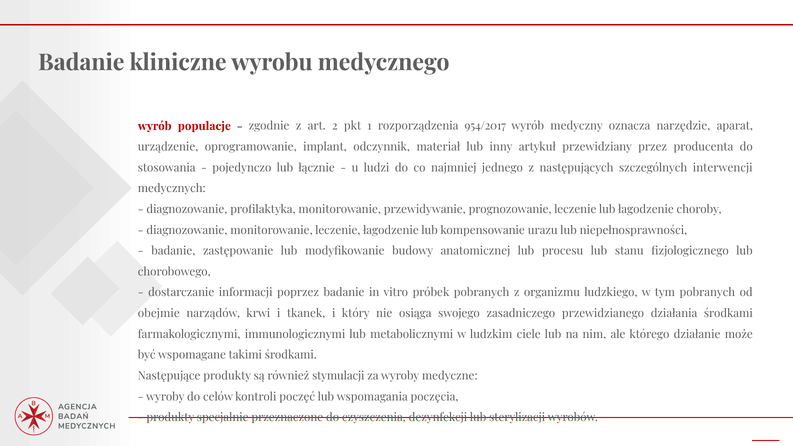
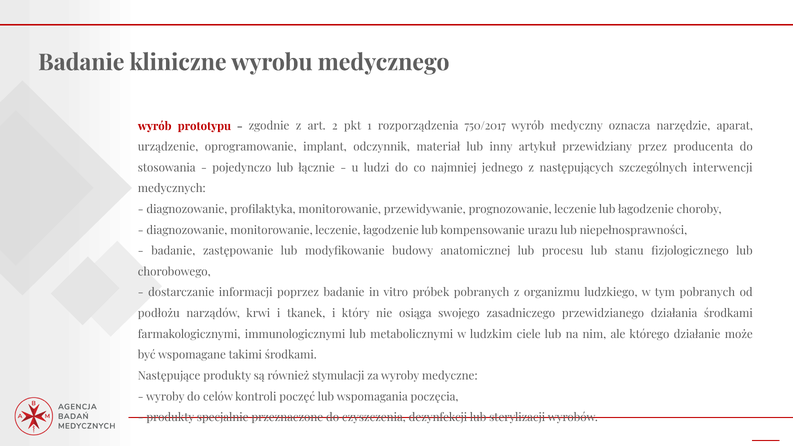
populacje: populacje -> prototypu (204, 126)
954/2017: 954/2017 -> 750/2017 (485, 126)
obejmie: obejmie -> podłożu (159, 314)
